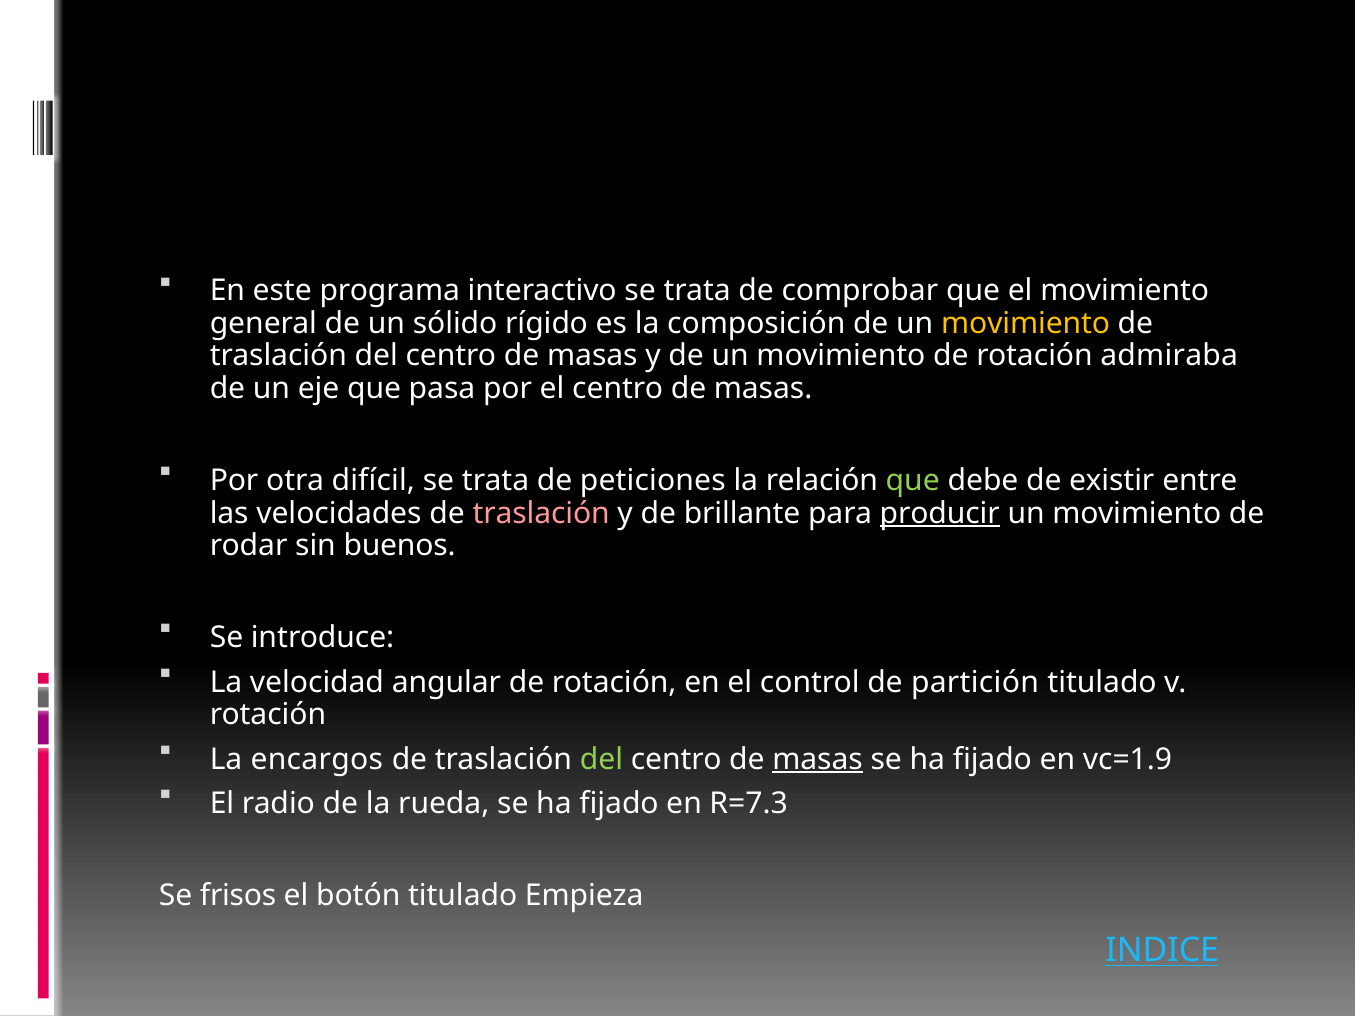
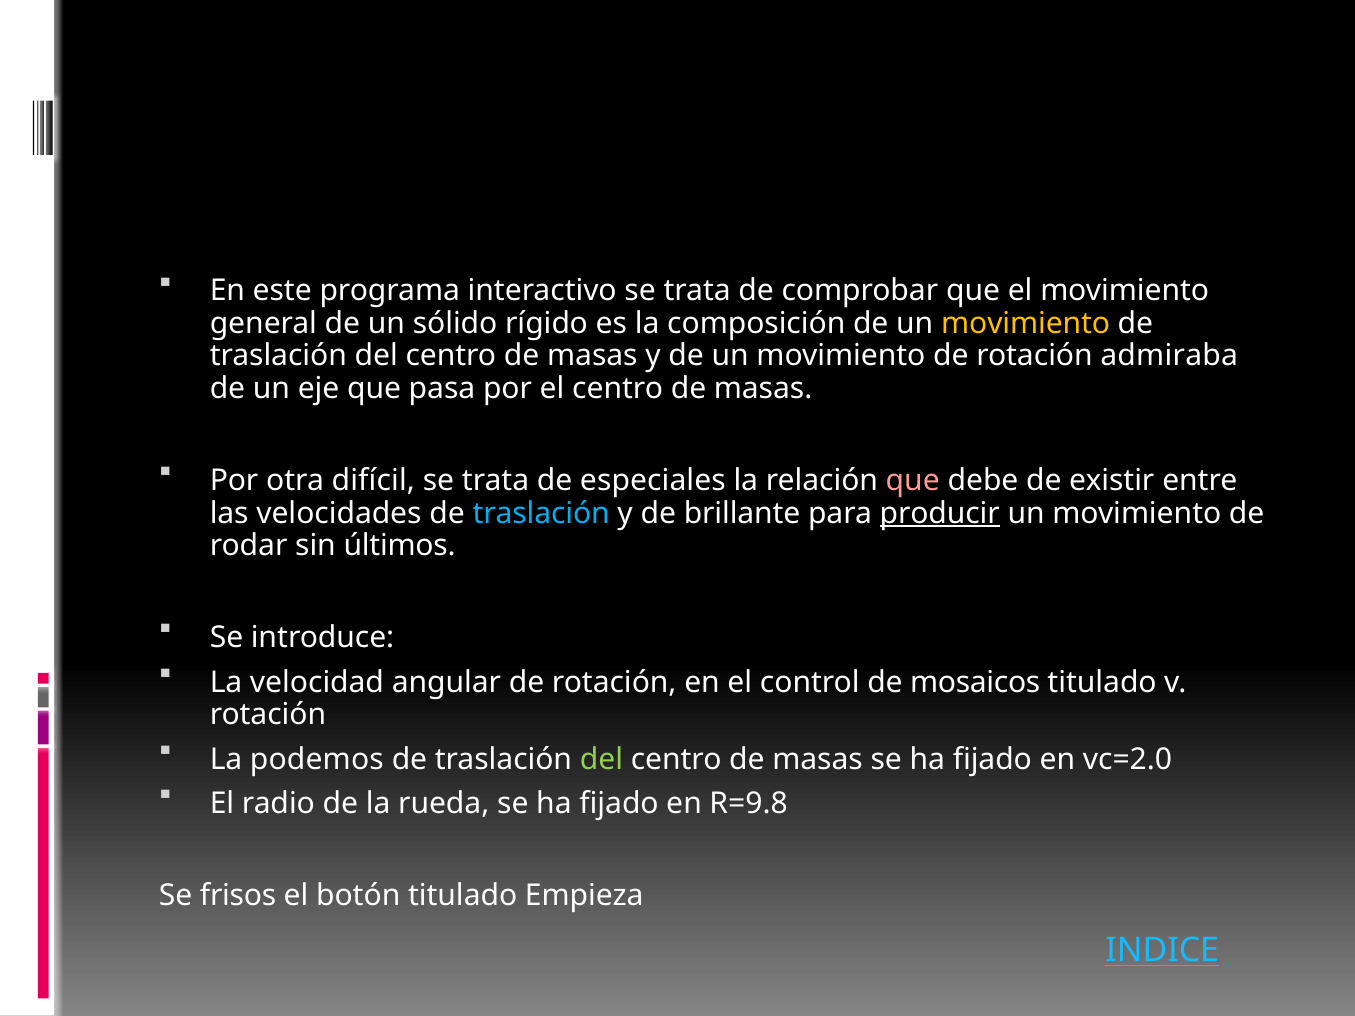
peticiones: peticiones -> especiales (653, 481)
que colour: light green -> pink (913, 481)
traslación colour: pink -> light blue (541, 513)
buenos: buenos -> últimos (400, 546)
partición: partición -> mosaicos (975, 682)
encargos: encargos -> podemos (317, 759)
masas underline: present -> none (818, 759)
vc=1.9: vc=1.9 -> vc=2.0 (1127, 759)
R=7.3: R=7.3 -> R=9.8 (749, 804)
